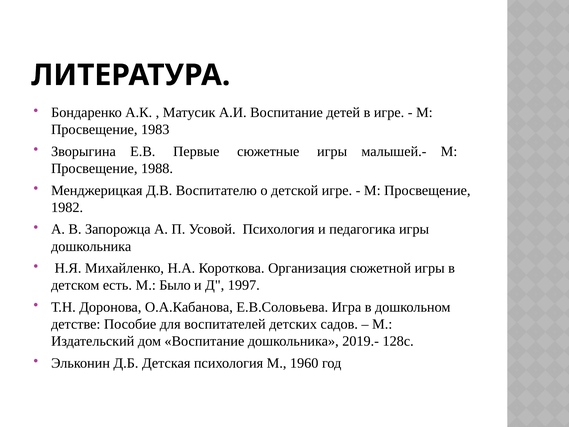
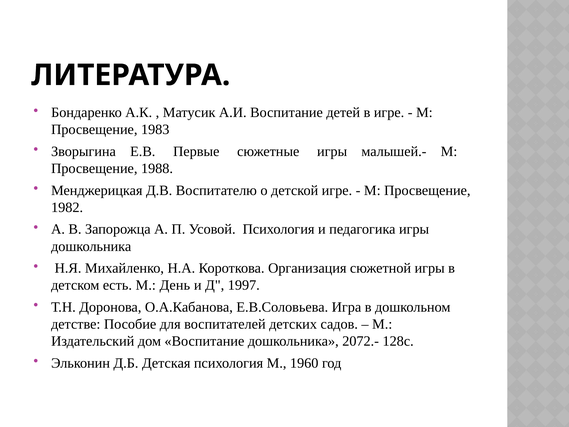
Было: Было -> День (175, 285)
2019.-: 2019.- -> 2072.- (361, 341)
